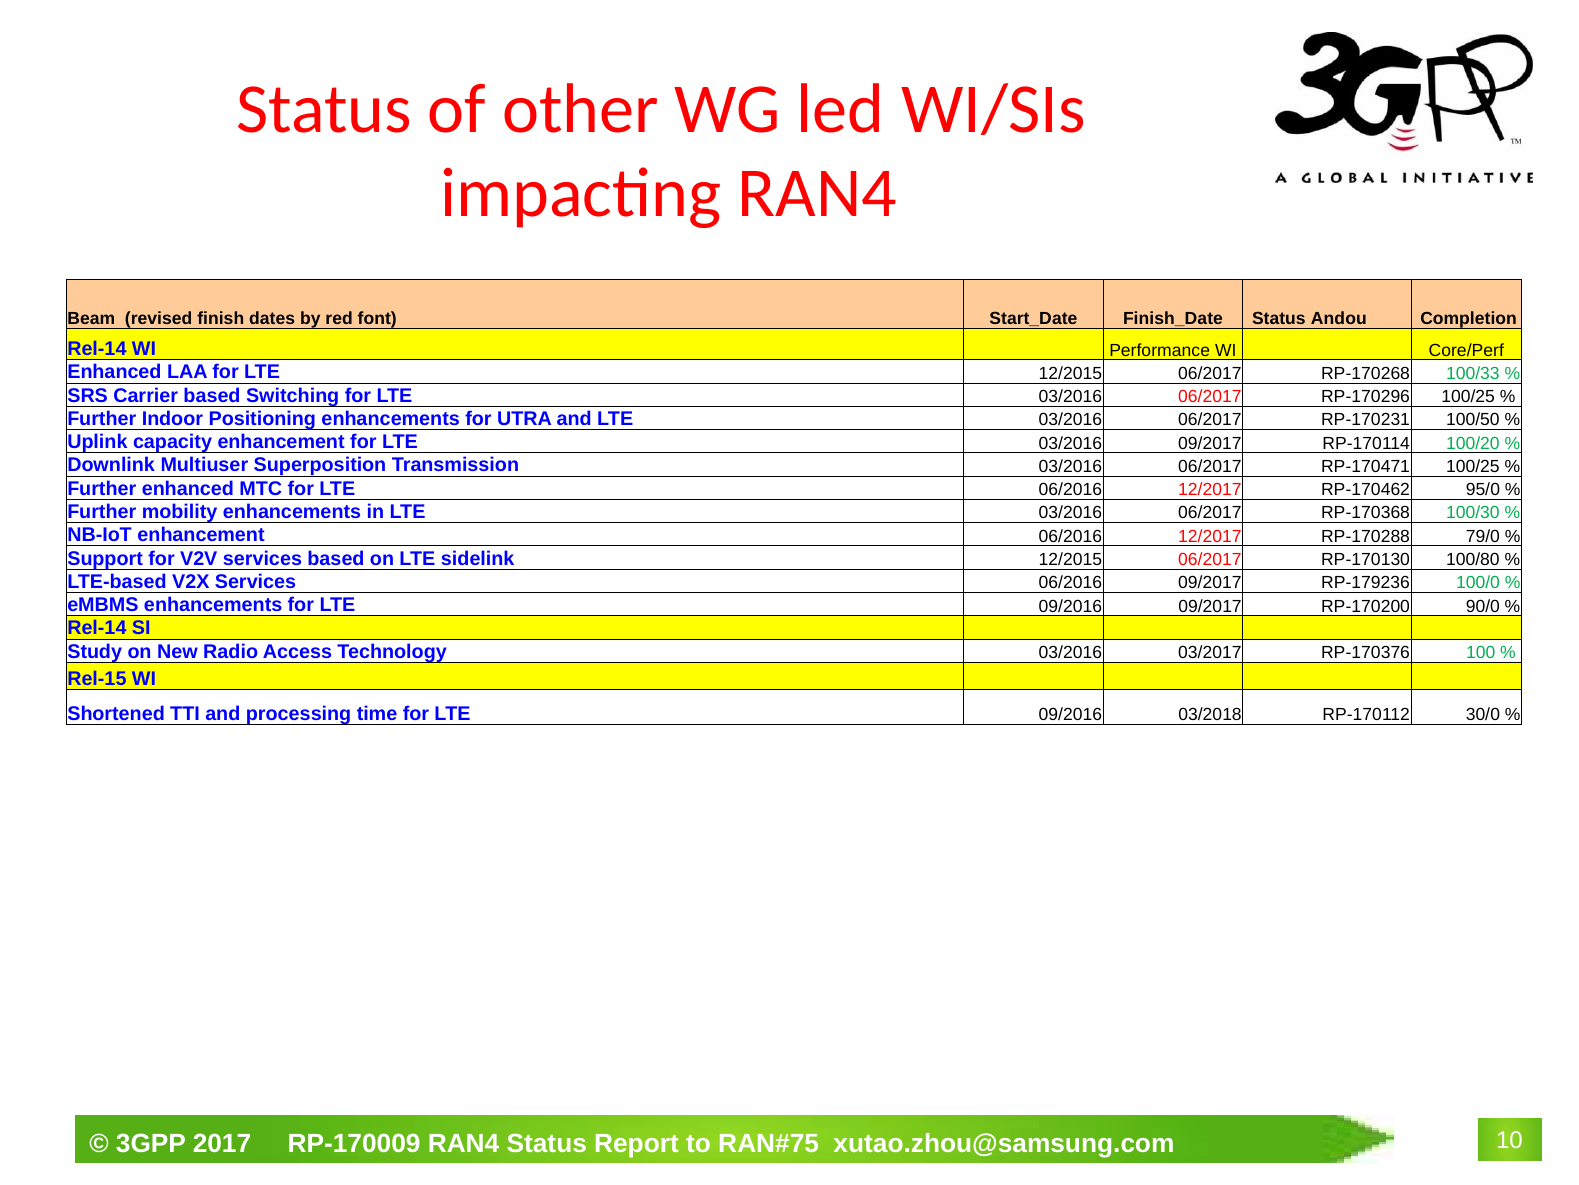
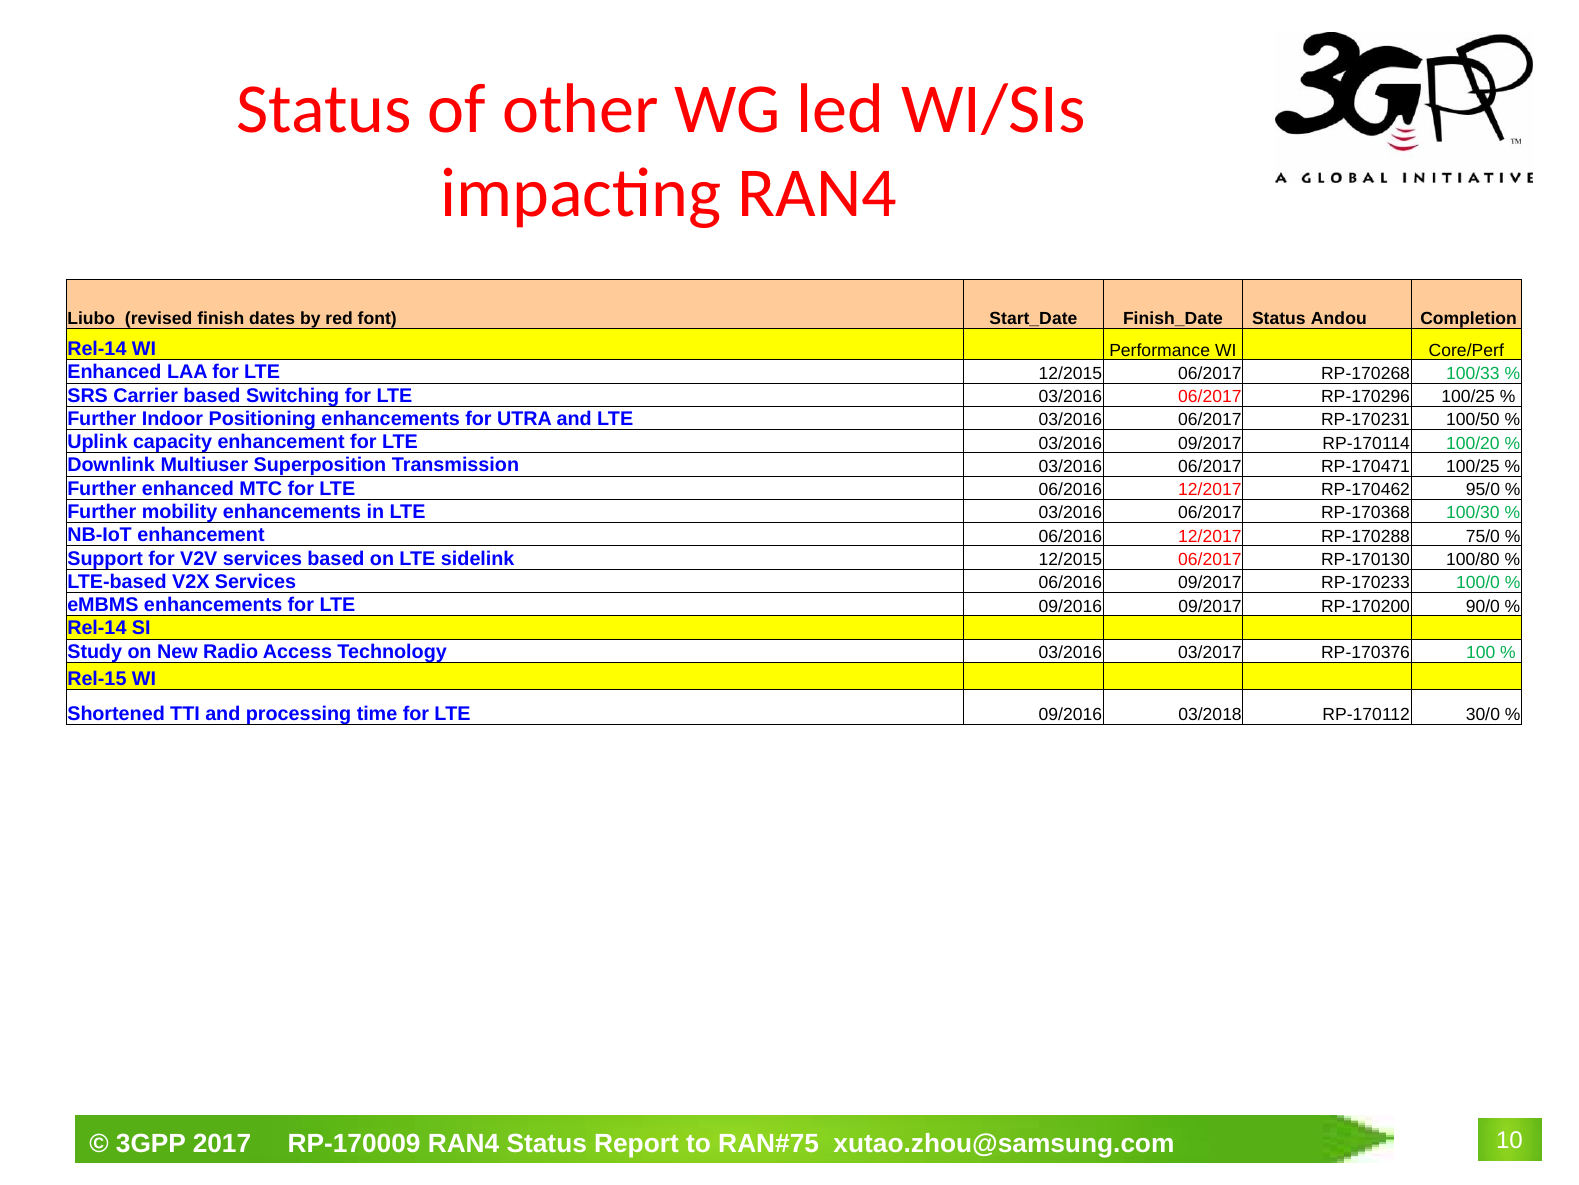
Beam: Beam -> Liubo (91, 319)
79/0: 79/0 -> 75/0 (1483, 536)
RP-179236: RP-179236 -> RP-170233 (1366, 583)
